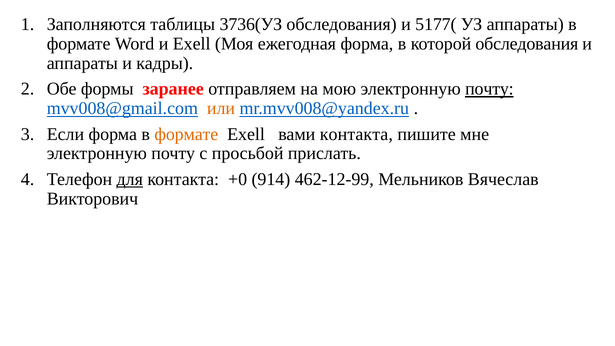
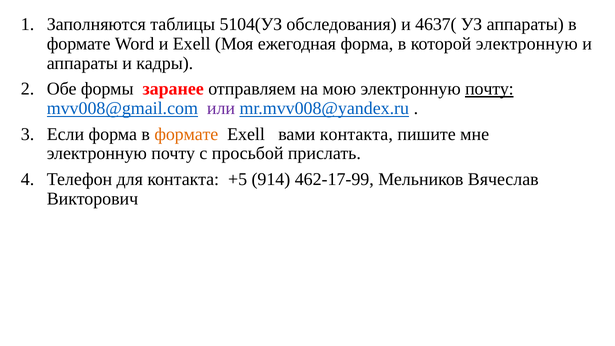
3736(УЗ: 3736(УЗ -> 5104(УЗ (251, 24)
5177(: 5177( -> 4637( (436, 24)
которой обследования: обследования -> электронную (527, 44)
или colour: orange -> purple (221, 108)
для underline: present -> none (130, 179)
+0: +0 -> +5 (238, 179)
462-12-99: 462-12-99 -> 462-17-99 (334, 179)
